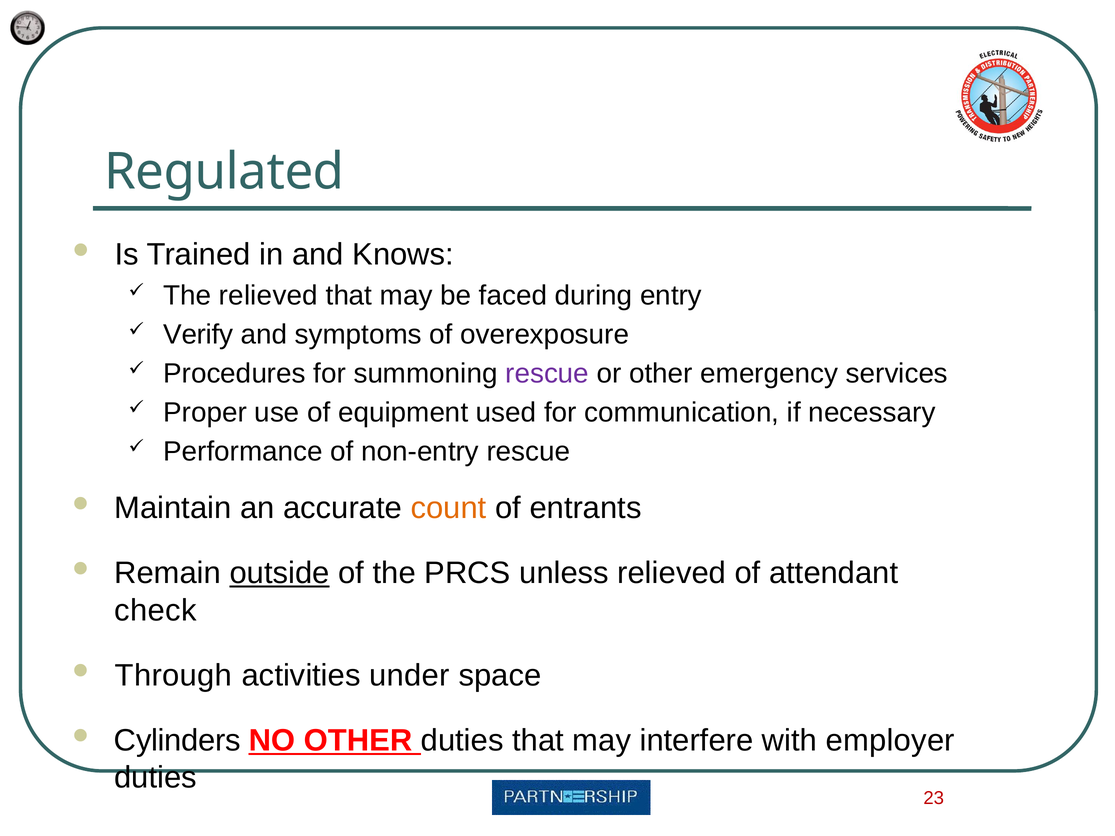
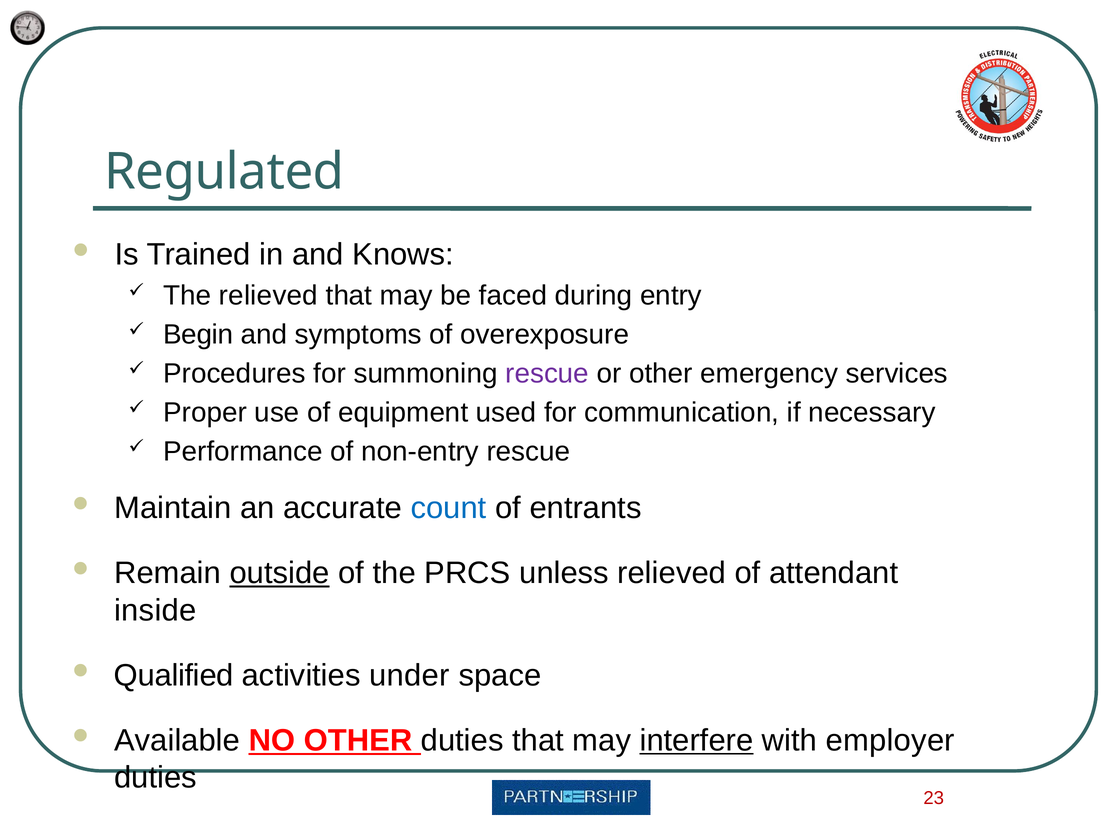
Verify: Verify -> Begin (198, 335)
count colour: orange -> blue (448, 508)
check: check -> inside (155, 610)
Through: Through -> Qualified (174, 676)
Cylinders: Cylinders -> Available (177, 741)
interfere underline: none -> present (696, 741)
